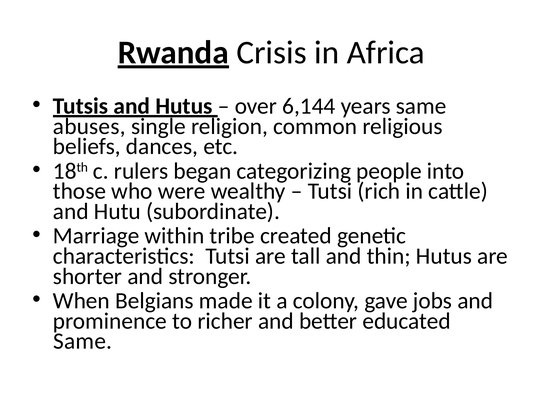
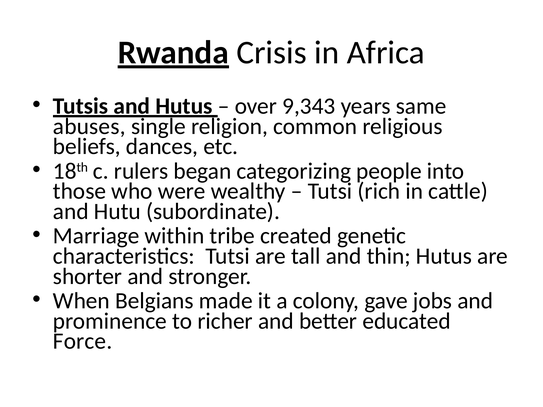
6,144: 6,144 -> 9,343 (309, 106)
Same: Same -> Force (83, 341)
